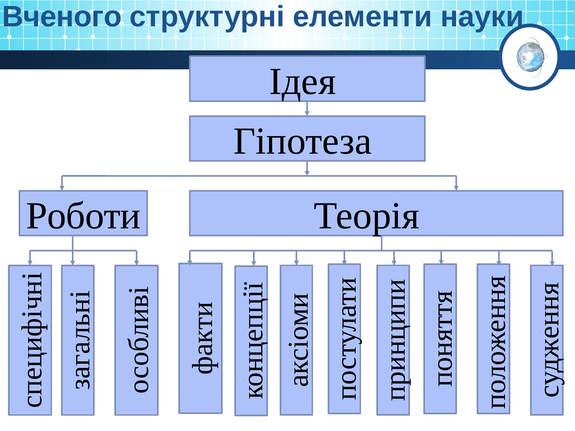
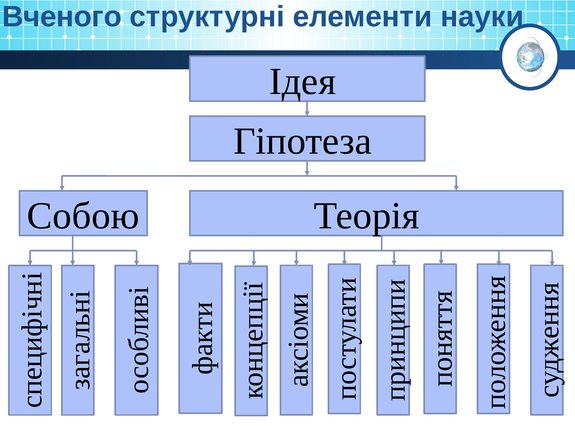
Роботи: Роботи -> Собою (83, 216)
